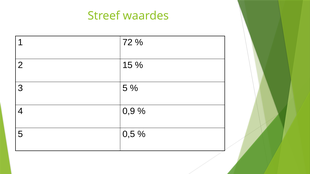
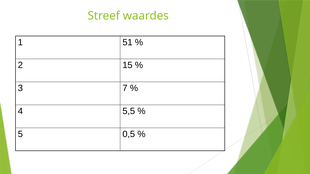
72: 72 -> 51 (127, 42)
3 5: 5 -> 7 (125, 88)
0,9: 0,9 -> 5,5 (129, 111)
